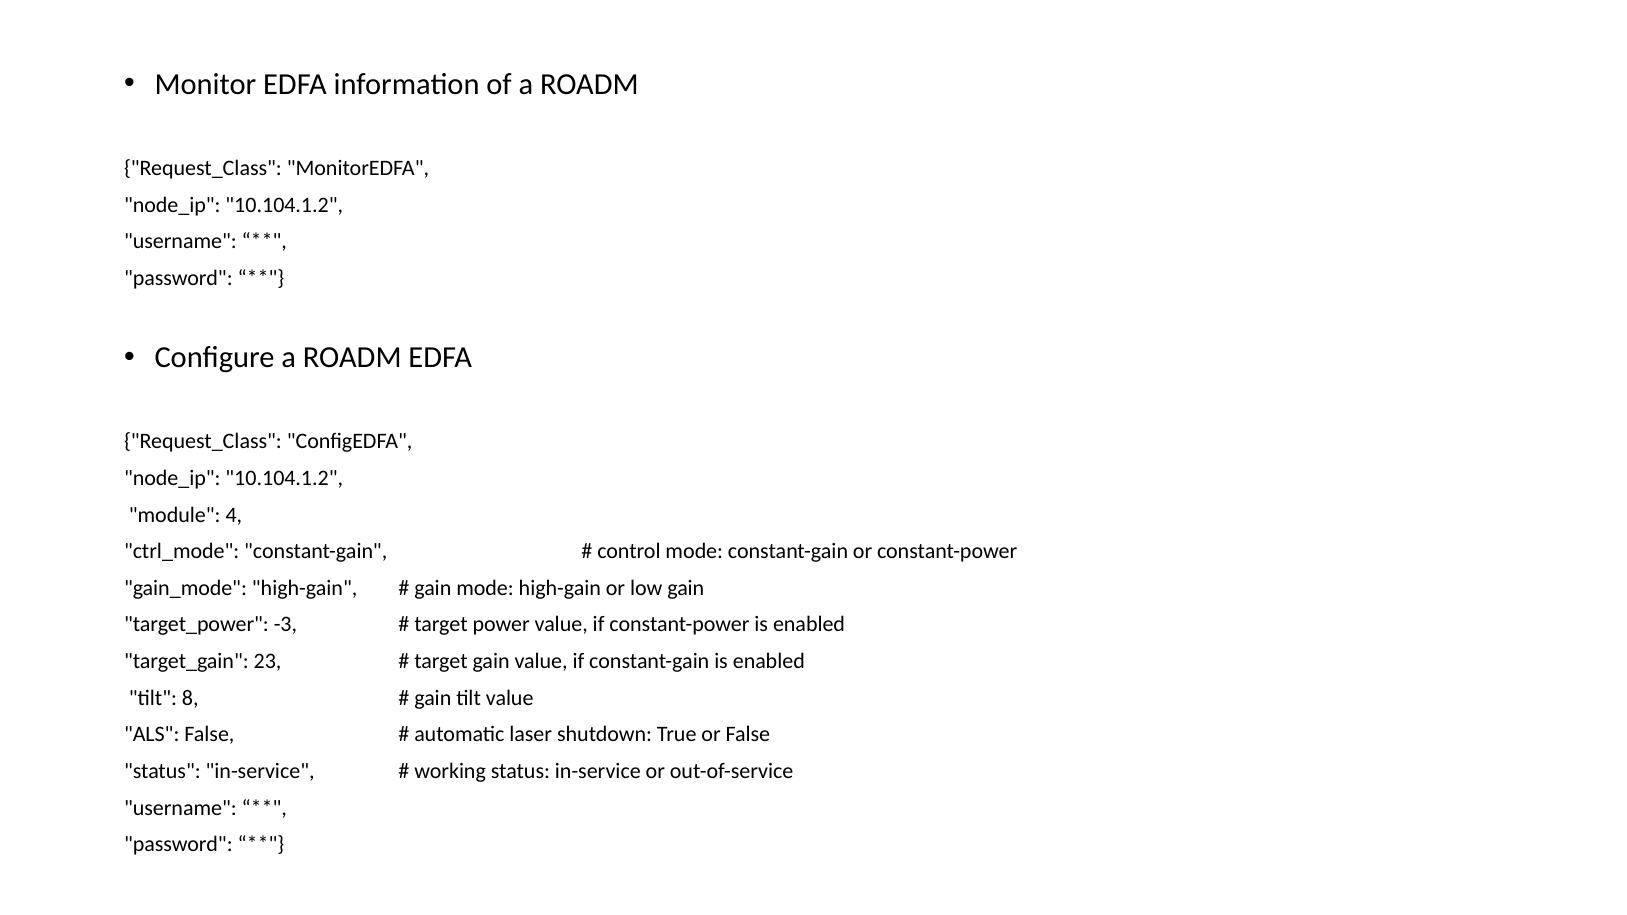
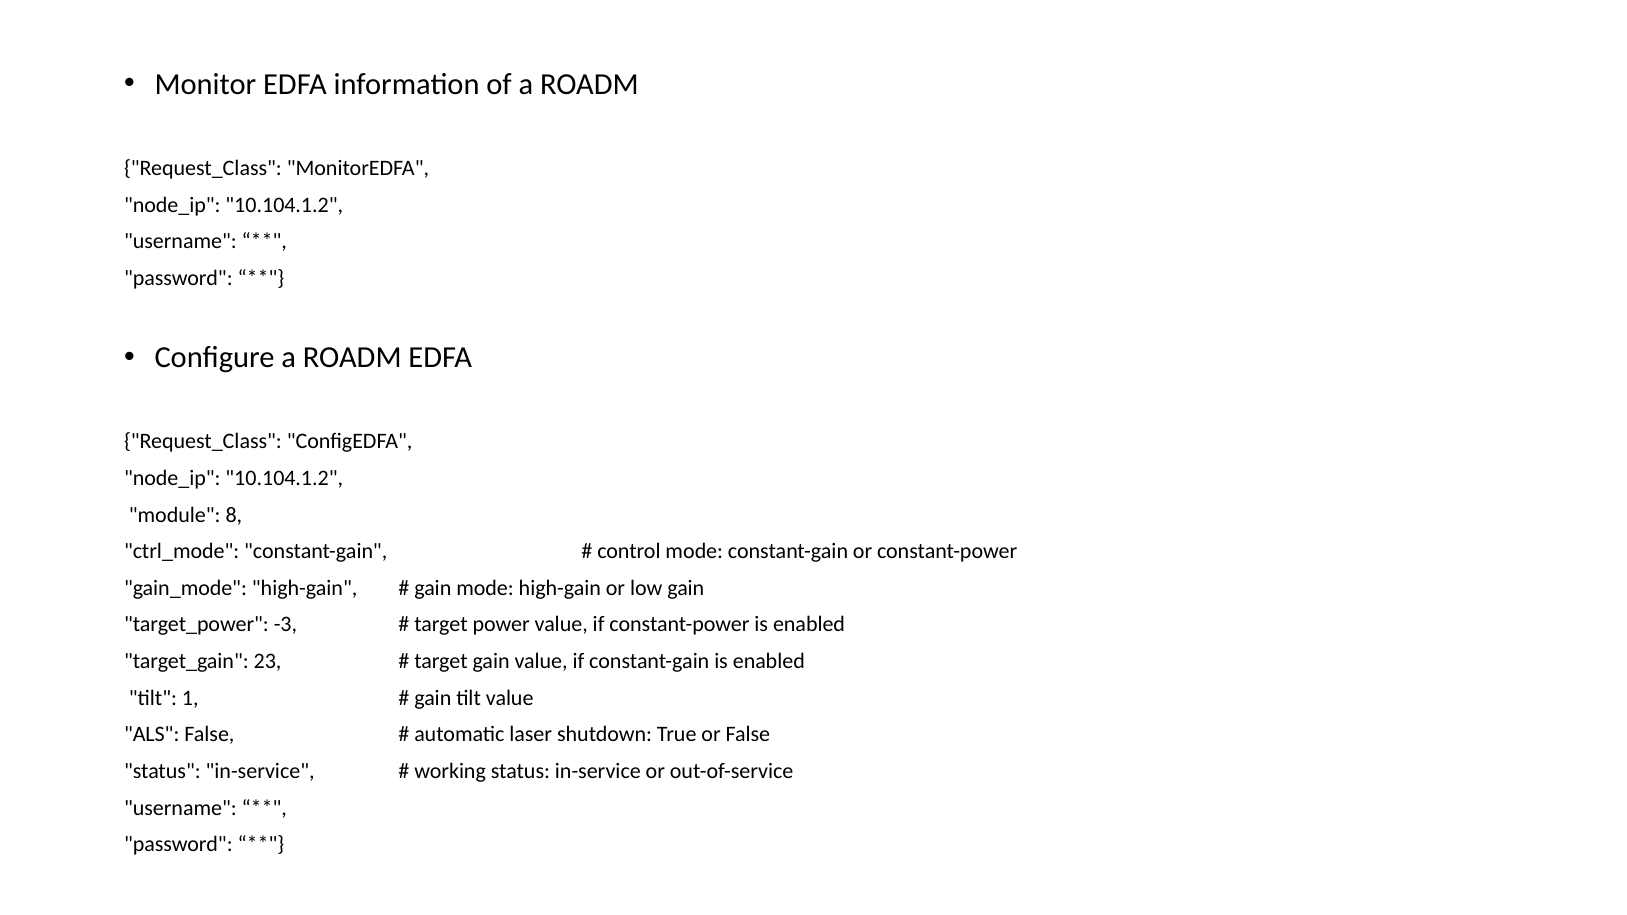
4: 4 -> 8 (234, 515)
8: 8 -> 1 (190, 698)
